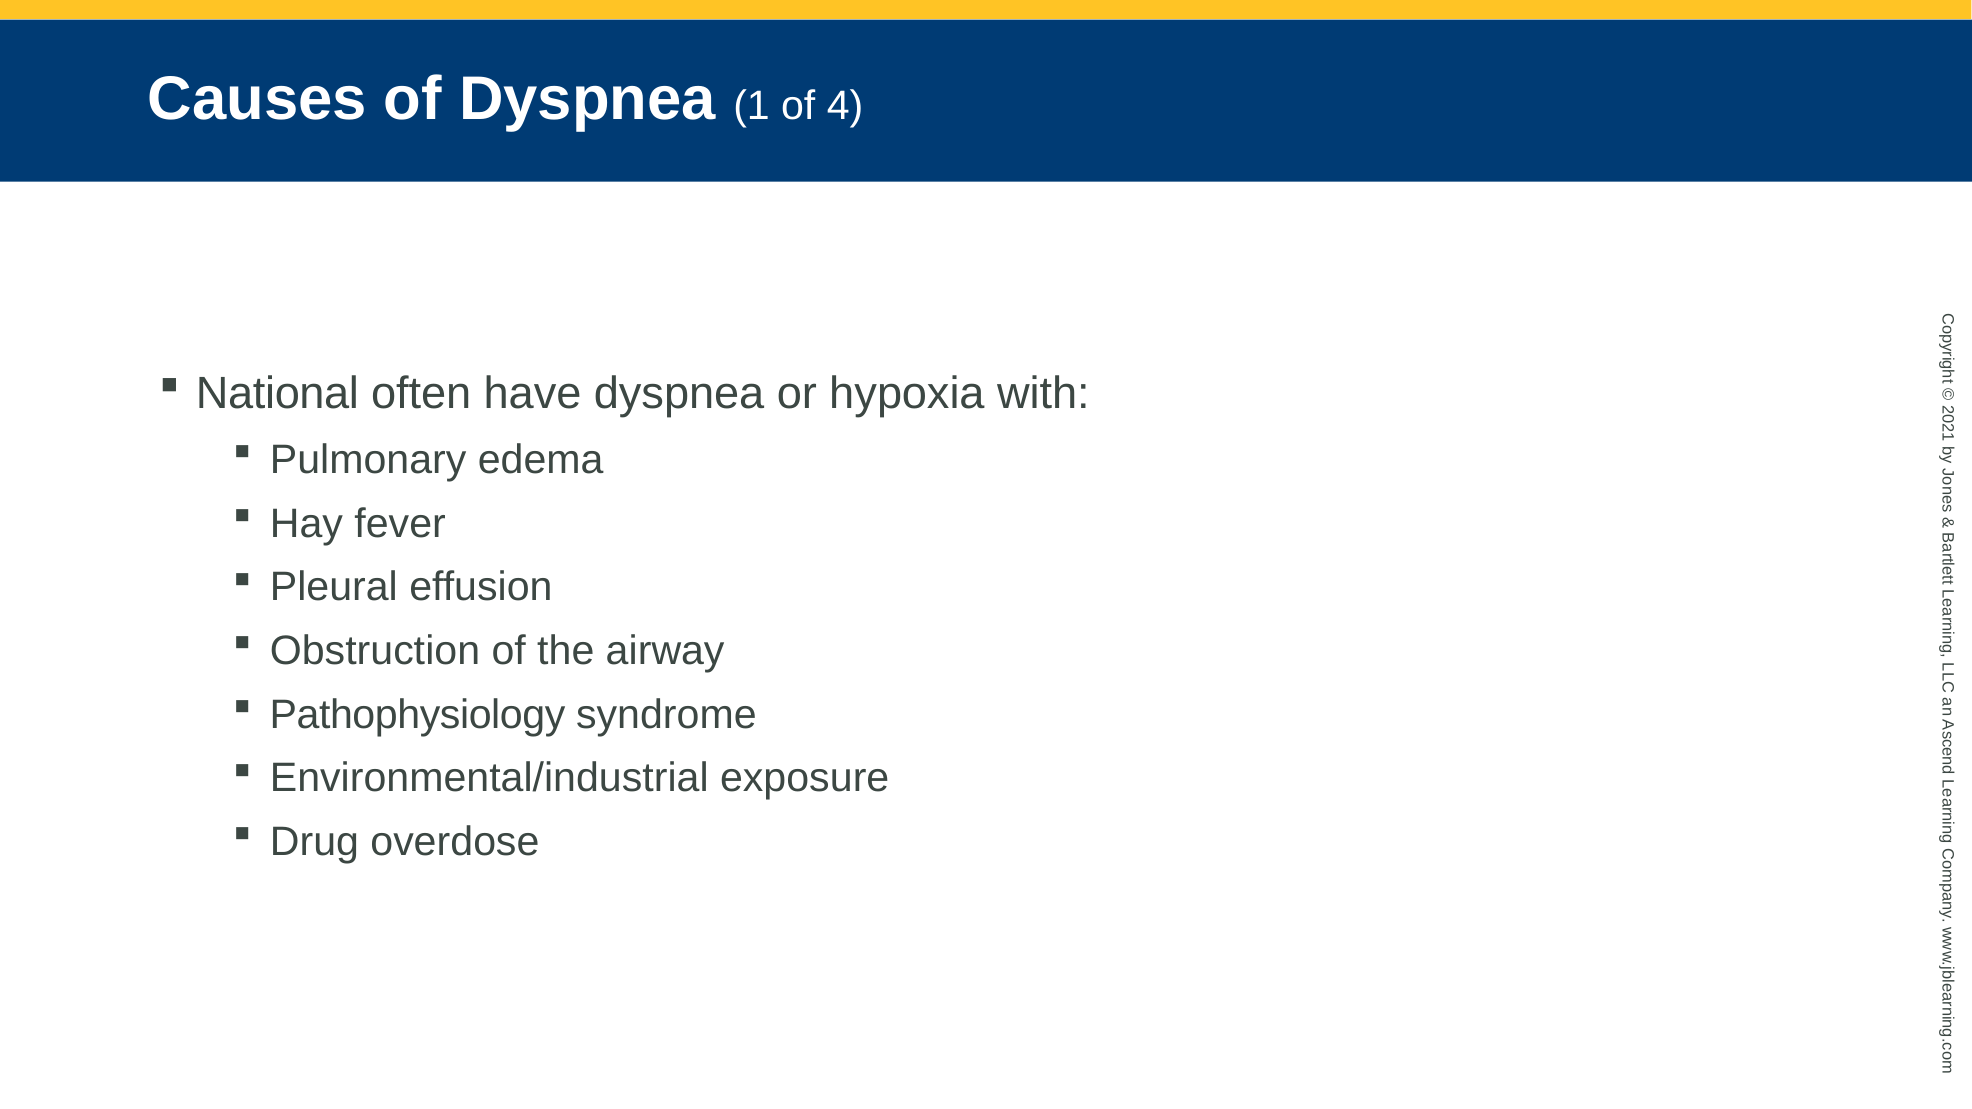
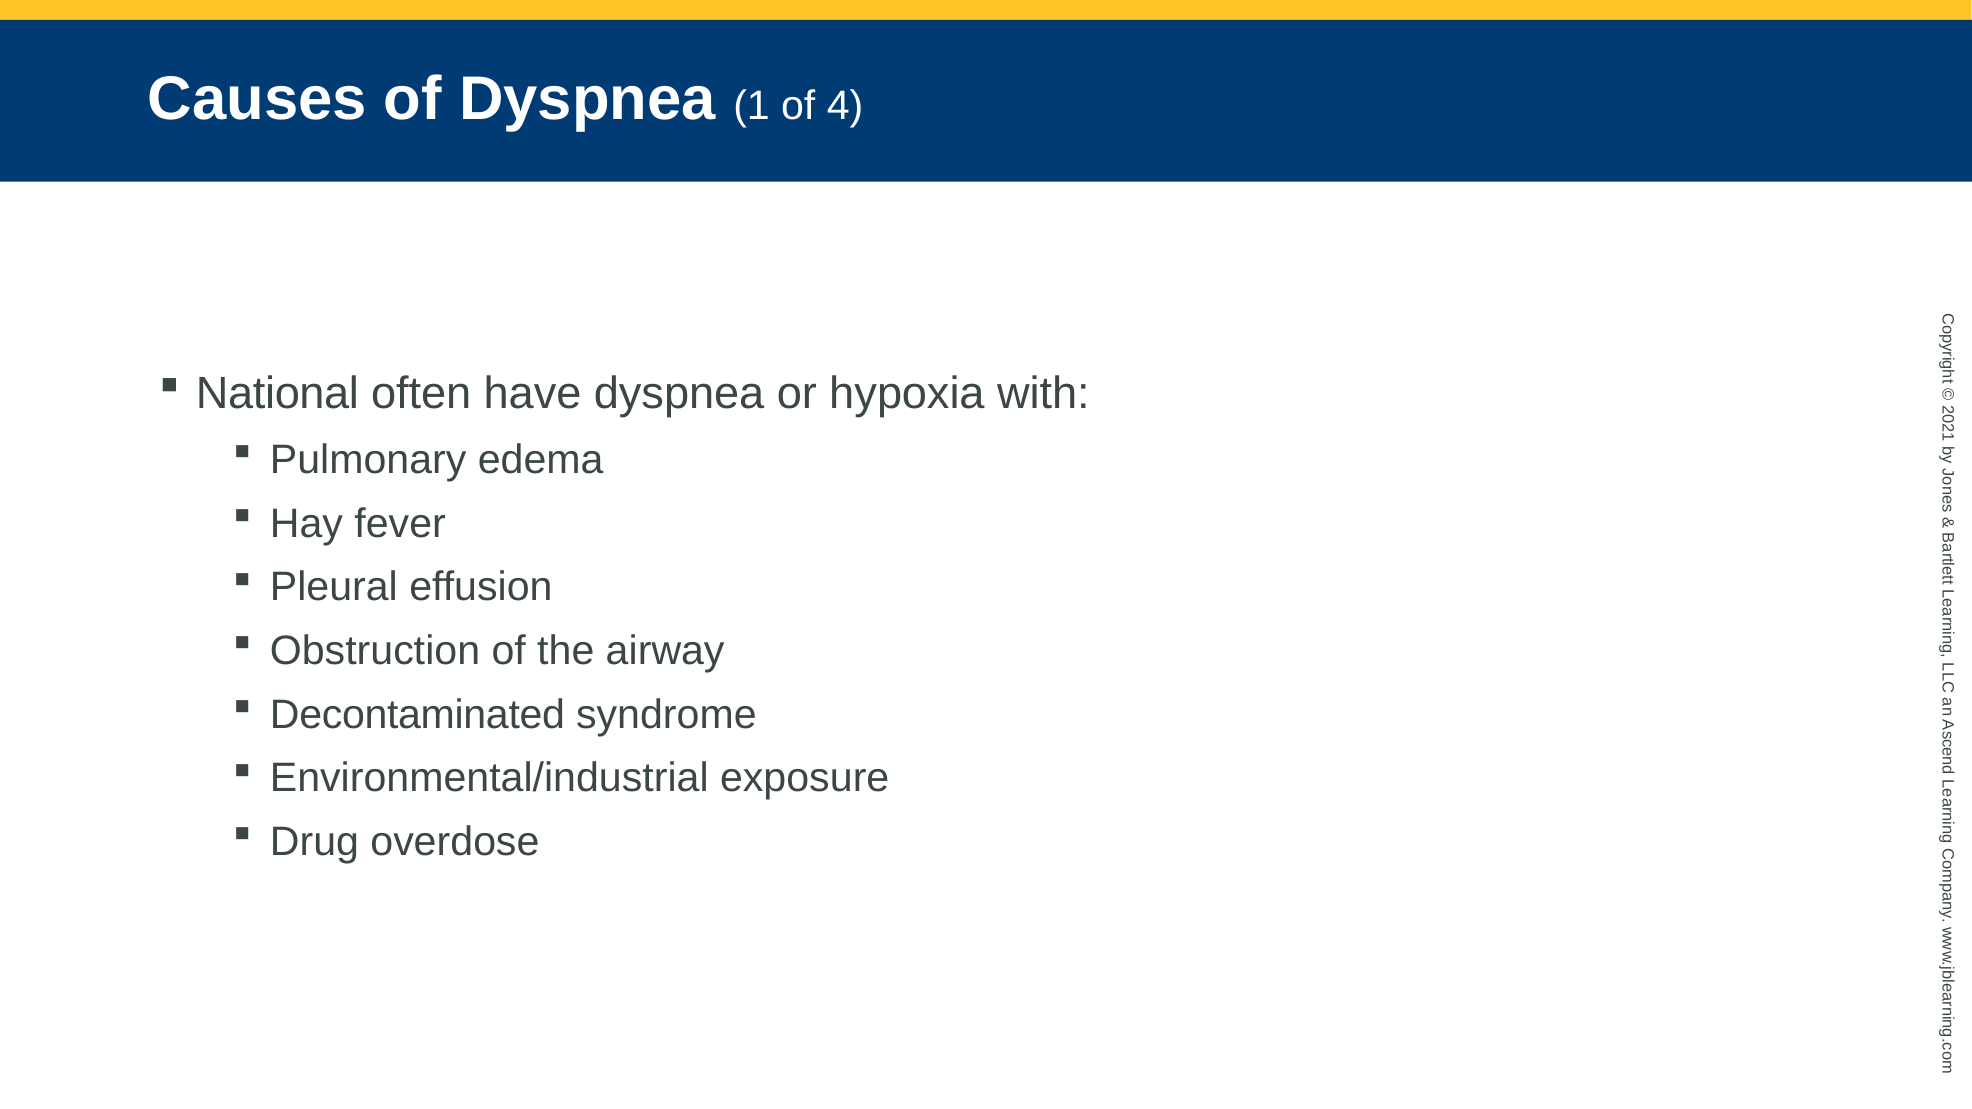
Pathophysiology: Pathophysiology -> Decontaminated (417, 715)
